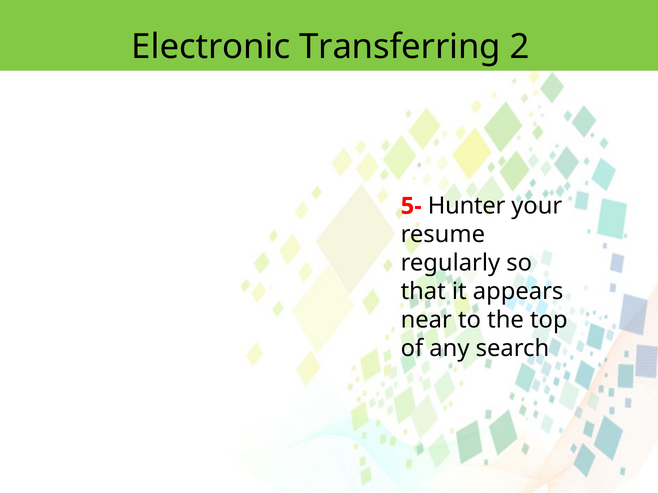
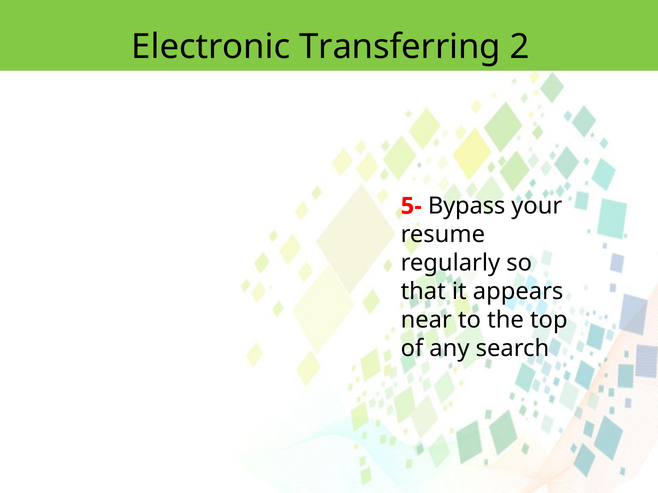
Hunter: Hunter -> Bypass (467, 206)
